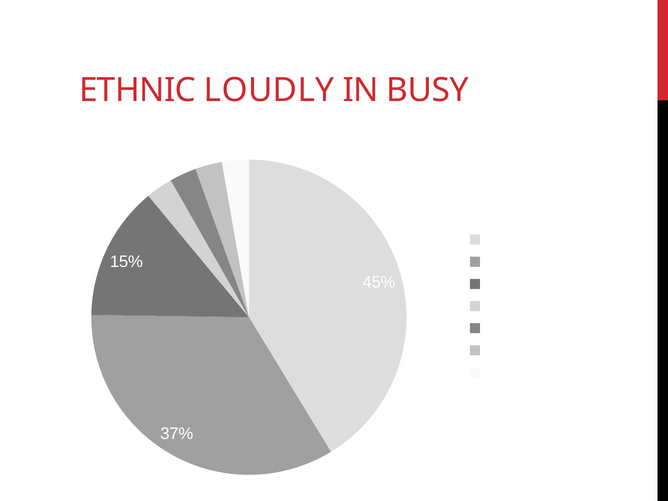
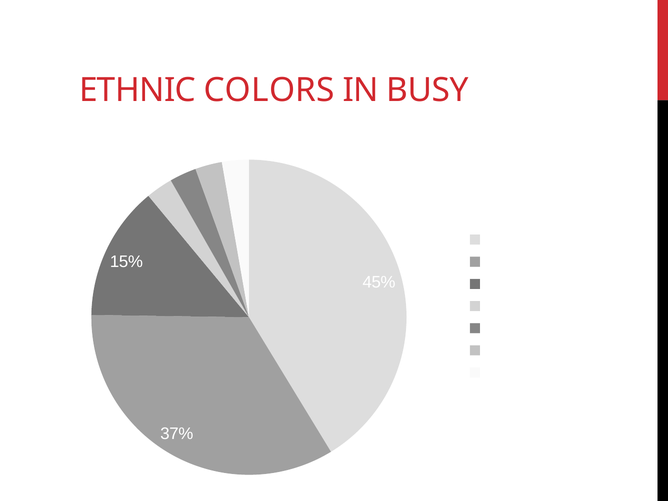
LOUDLY: LOUDLY -> COLORS (269, 90)
